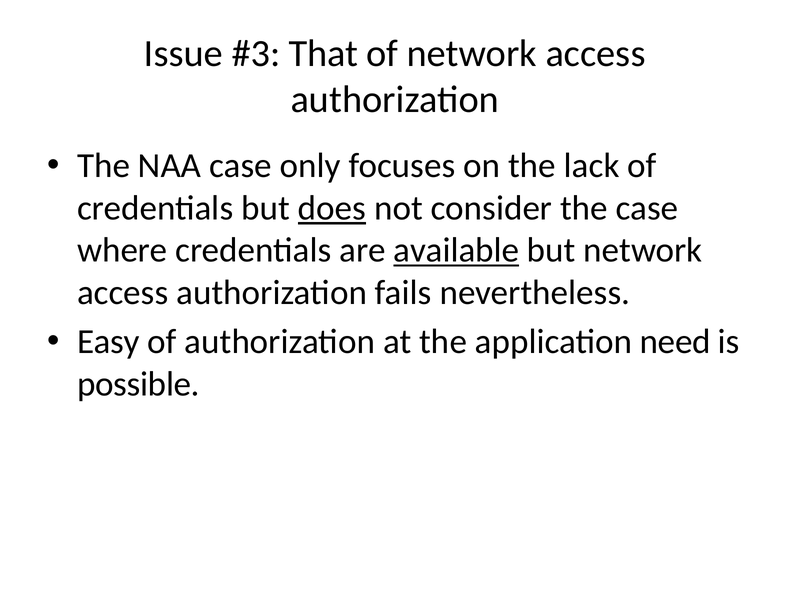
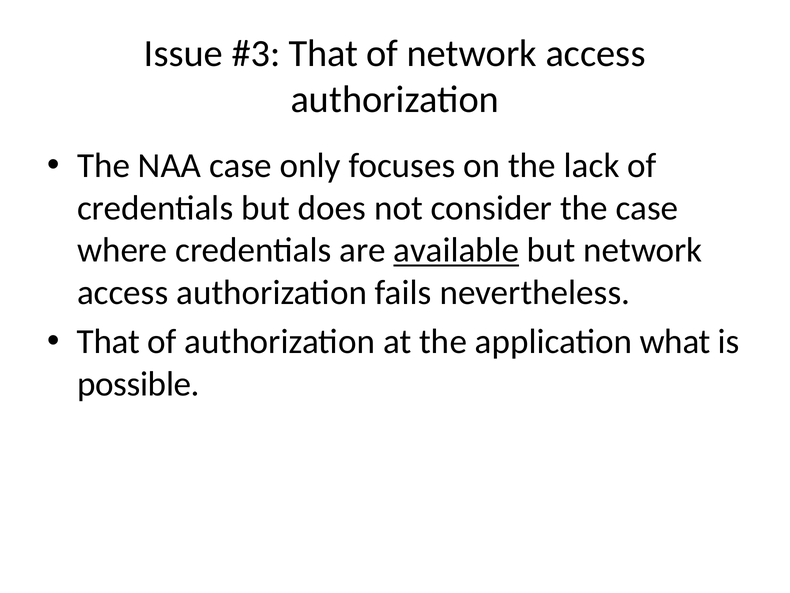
does underline: present -> none (332, 208)
Easy: Easy -> That (108, 341)
need: need -> what (675, 341)
